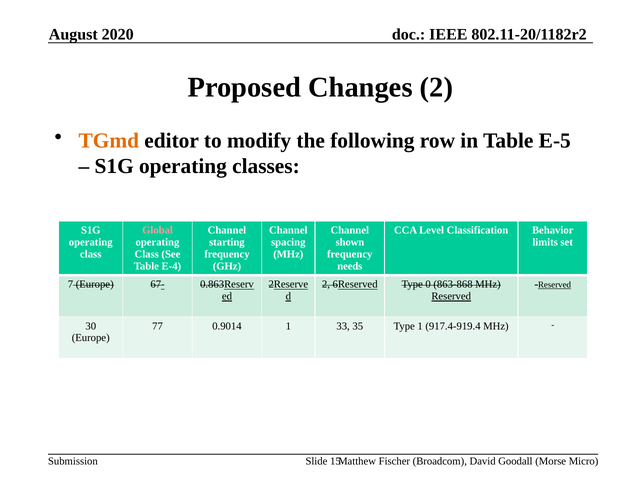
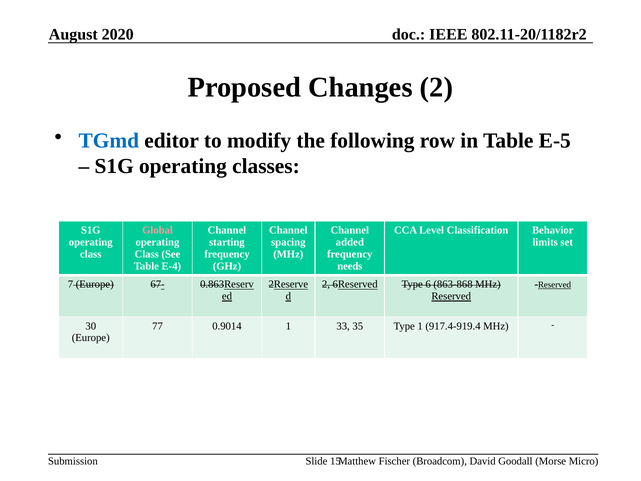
TGmd colour: orange -> blue (109, 140)
shown: shown -> added (350, 242)
0: 0 -> 6 (428, 284)
